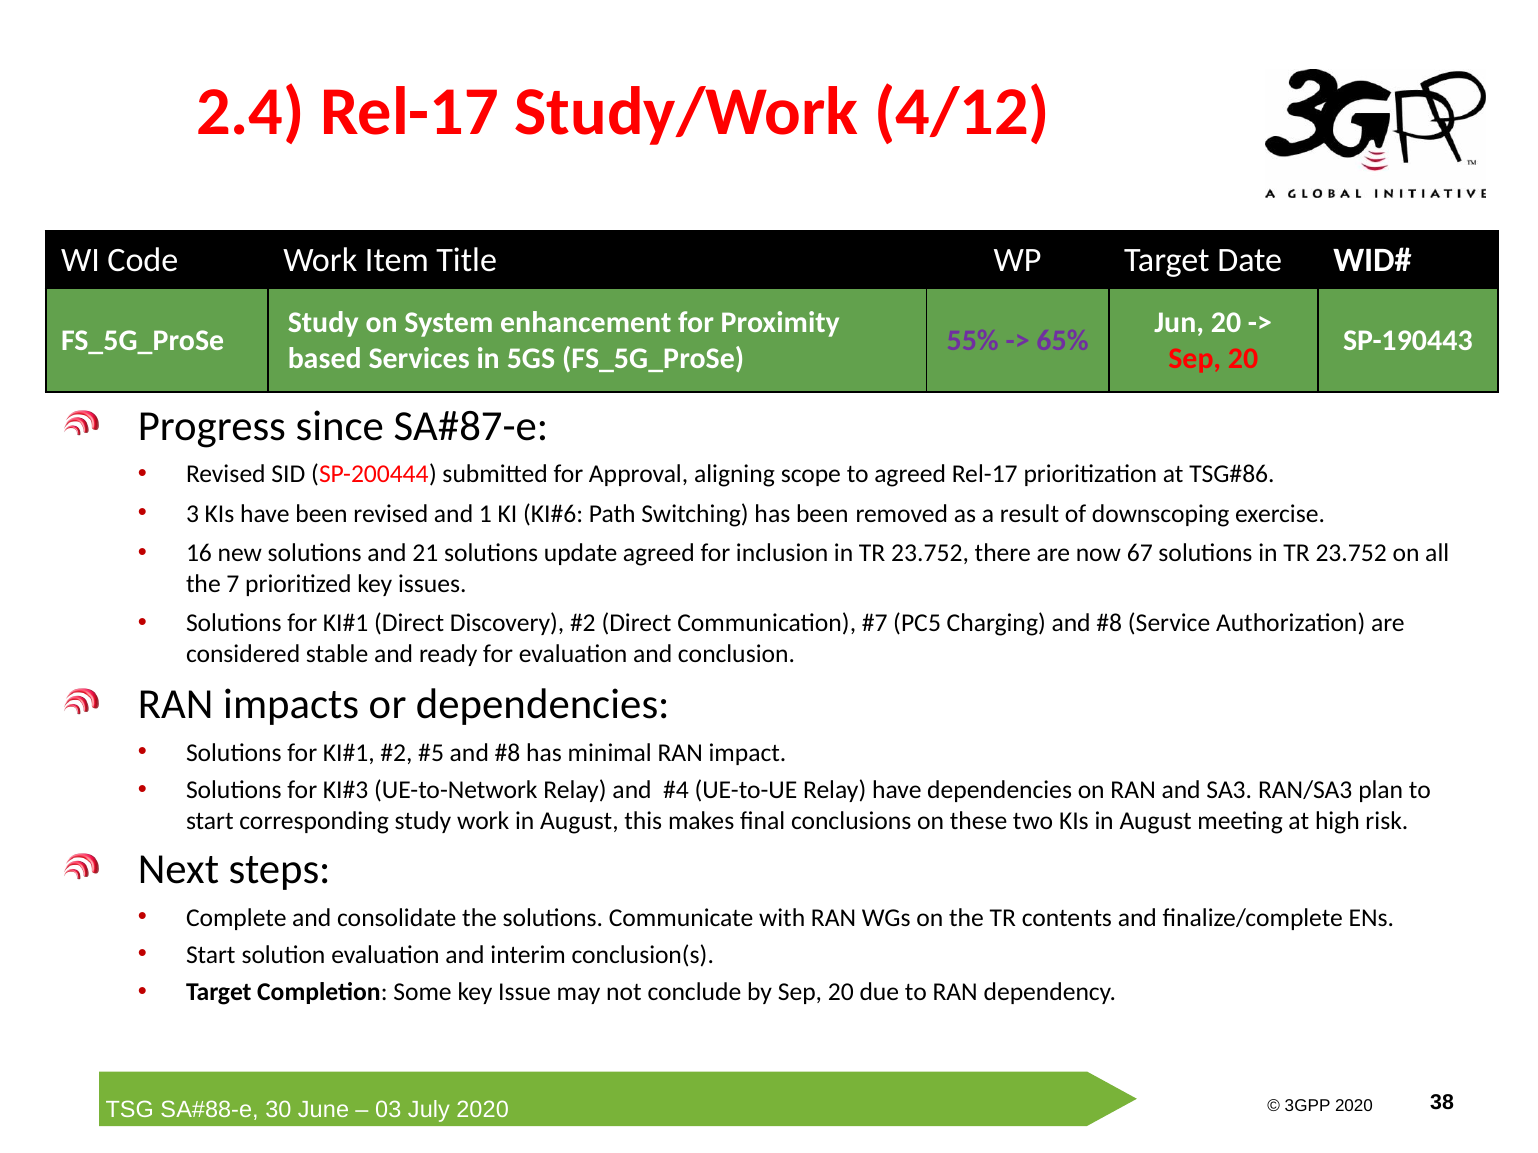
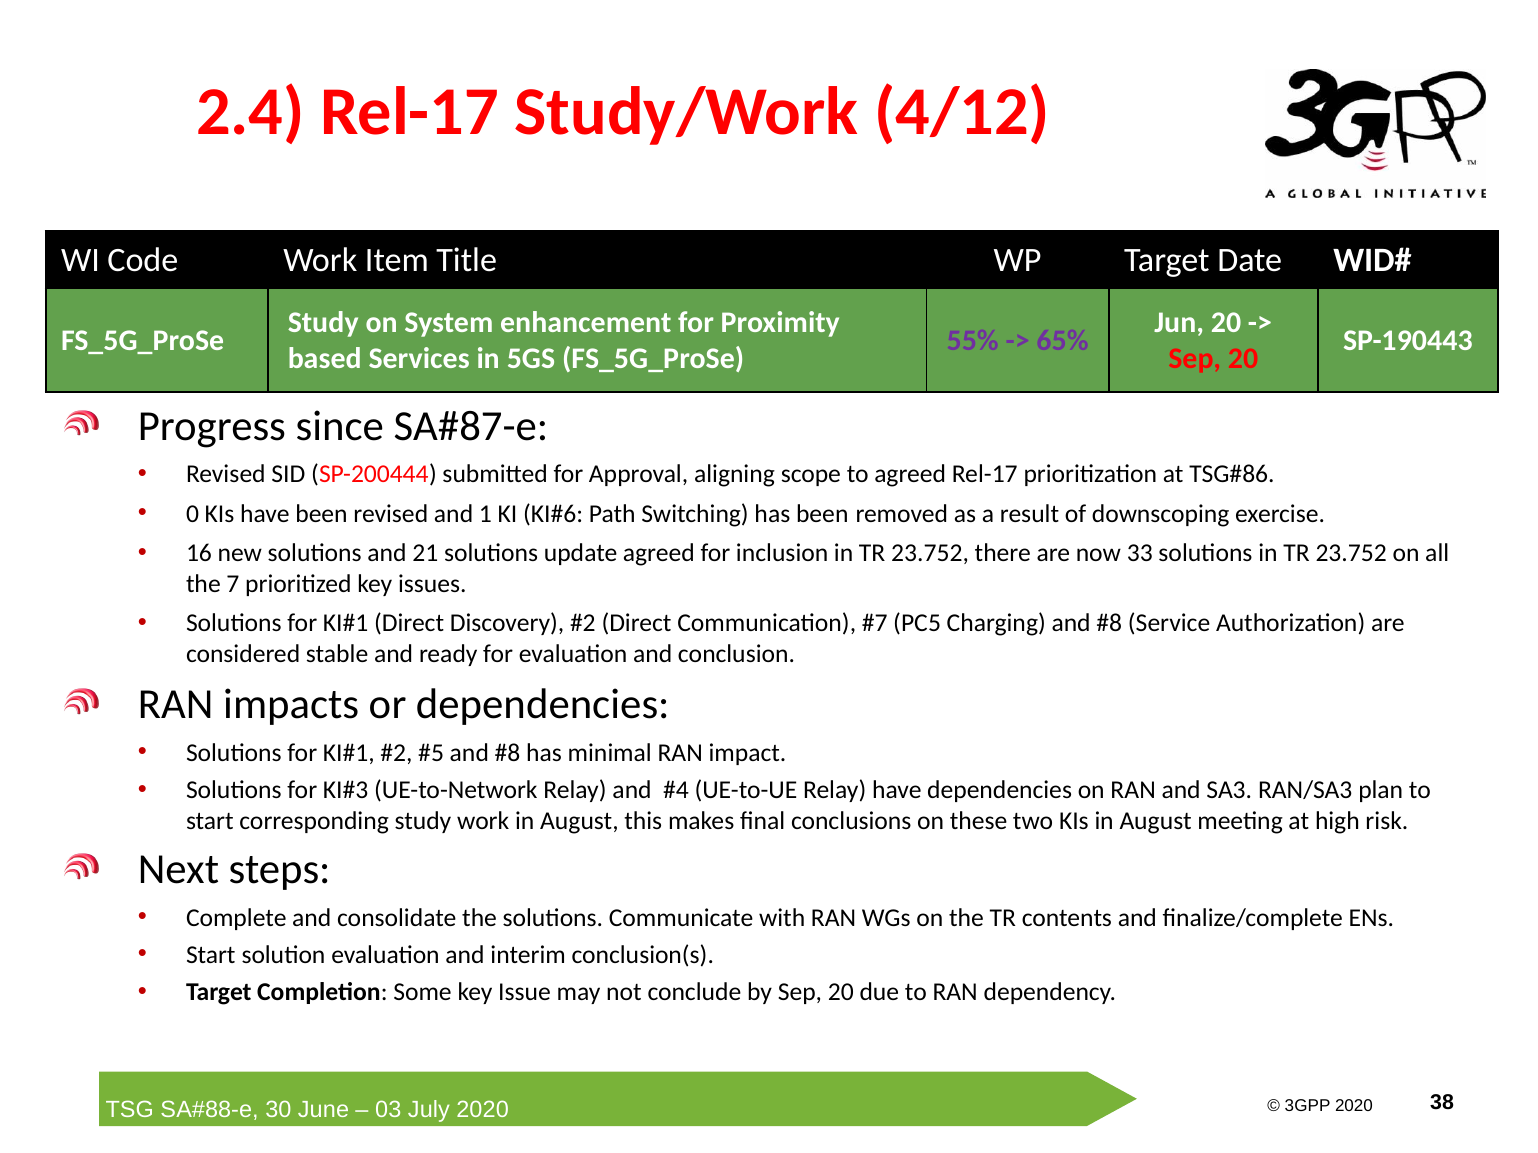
3: 3 -> 0 (192, 514)
67: 67 -> 33 (1140, 553)
